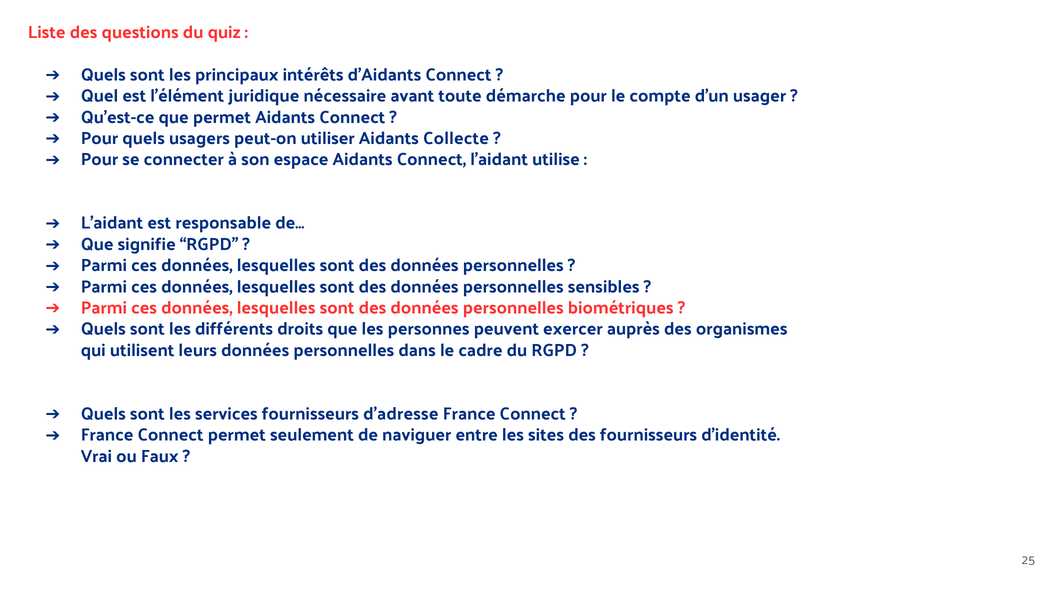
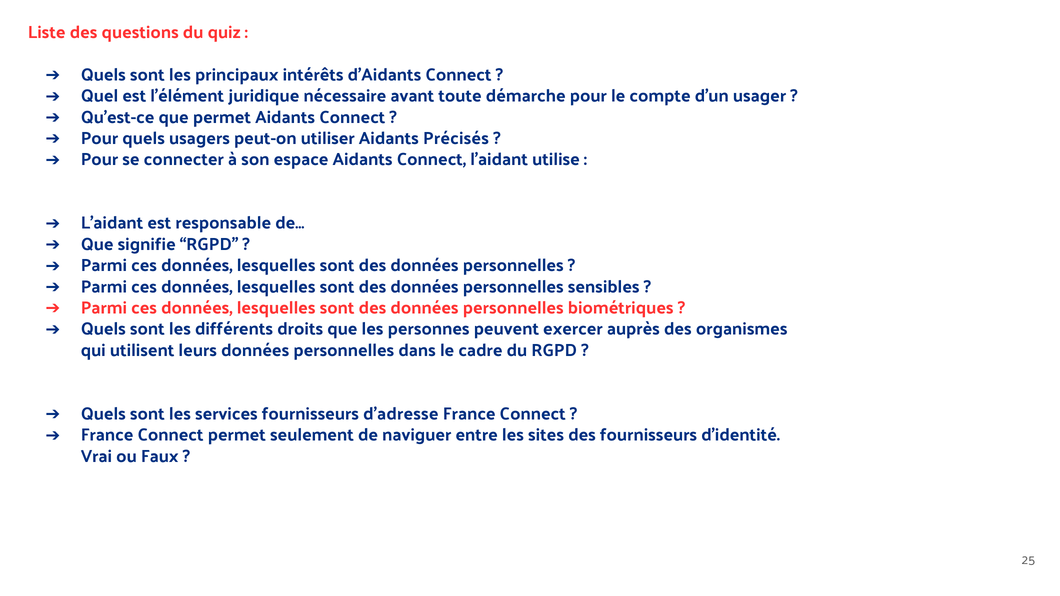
Collecte: Collecte -> Précisés (456, 138)
